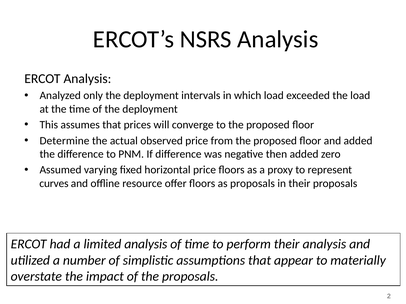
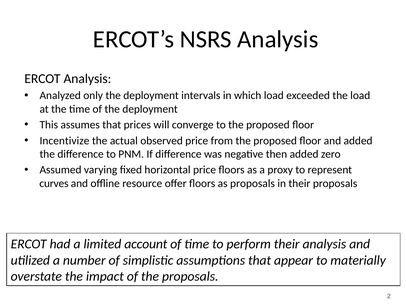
Determine: Determine -> Incentivize (65, 141)
limited analysis: analysis -> account (146, 245)
